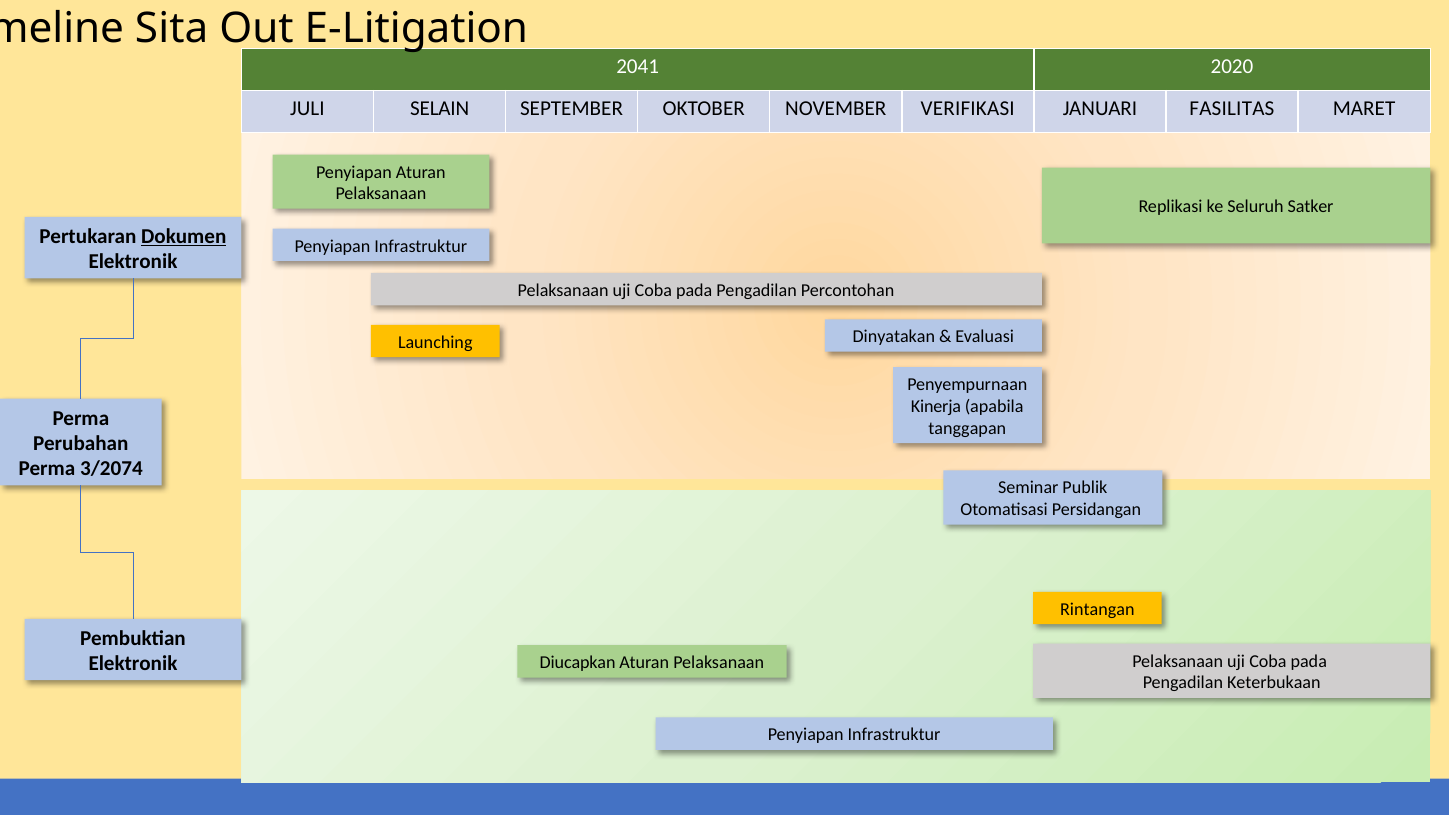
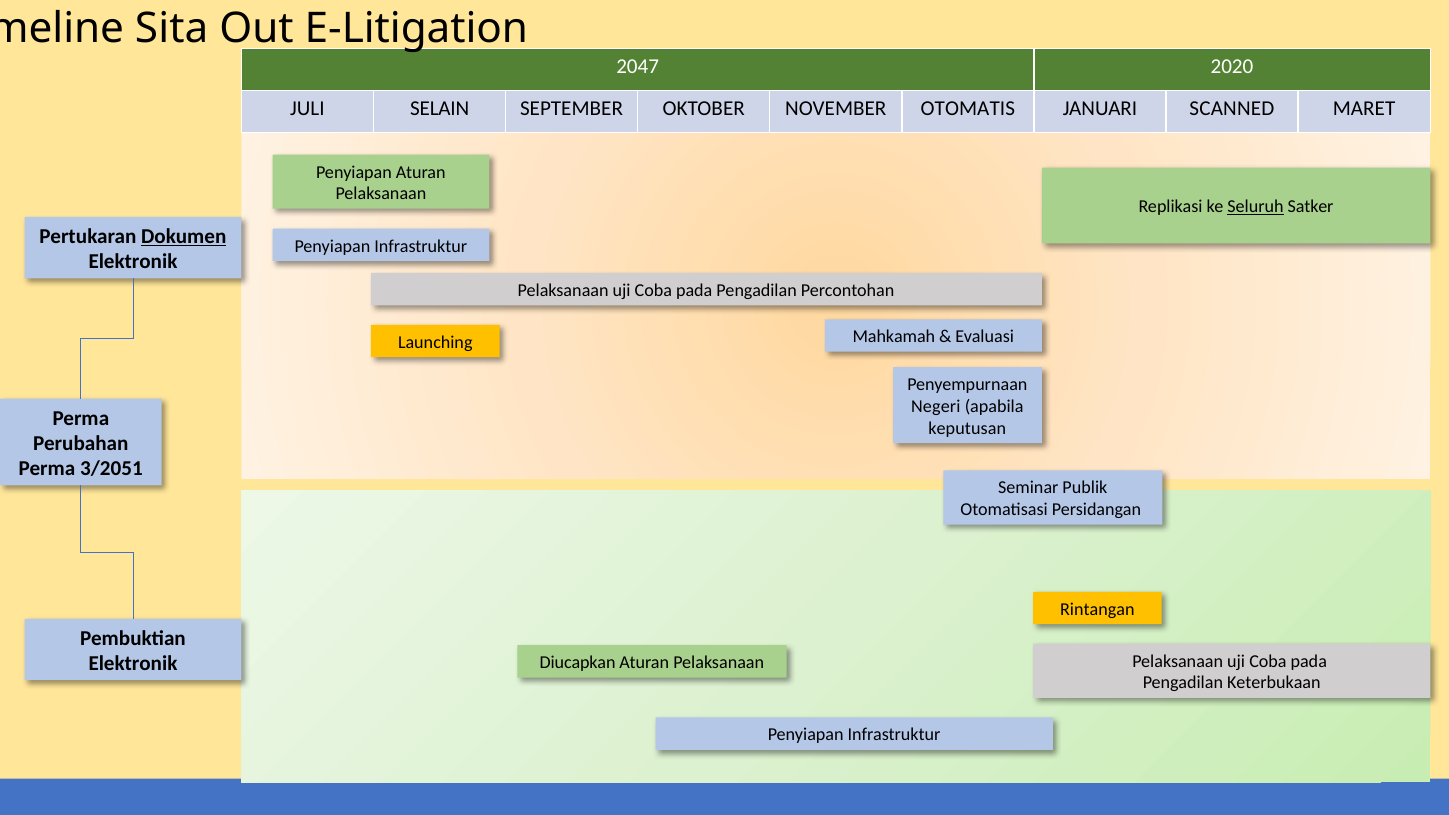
2041: 2041 -> 2047 (638, 67)
VERIFIKASI: VERIFIKASI -> OTOMATIS (968, 109)
FASILITAS: FASILITAS -> SCANNED (1232, 109)
Seluruh underline: none -> present (1255, 207)
Dinyatakan: Dinyatakan -> Mahkamah (894, 337)
Kinerja: Kinerja -> Negeri (936, 406)
tanggapan: tanggapan -> keputusan (967, 428)
3/2074: 3/2074 -> 3/2051 (111, 469)
